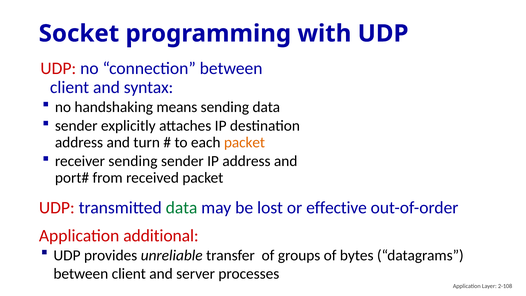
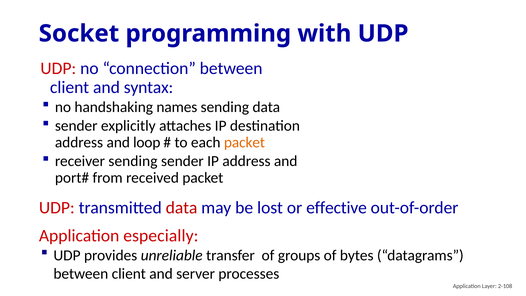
means: means -> names (177, 107)
turn: turn -> loop (147, 142)
data colour: green -> red (182, 208)
additional: additional -> especially (161, 235)
